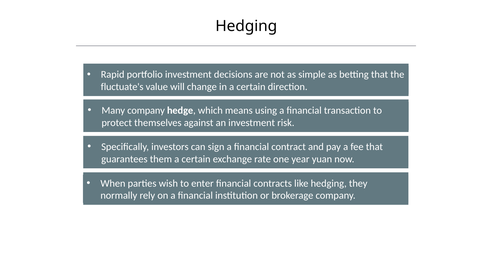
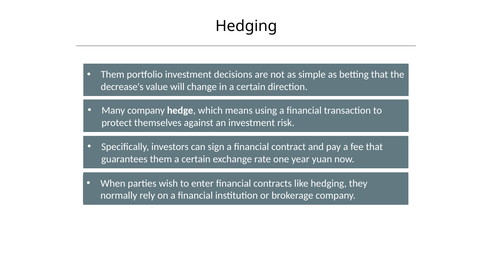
Rapid: Rapid -> Them (113, 75)
fluctuate's: fluctuate's -> decrease's (122, 87)
